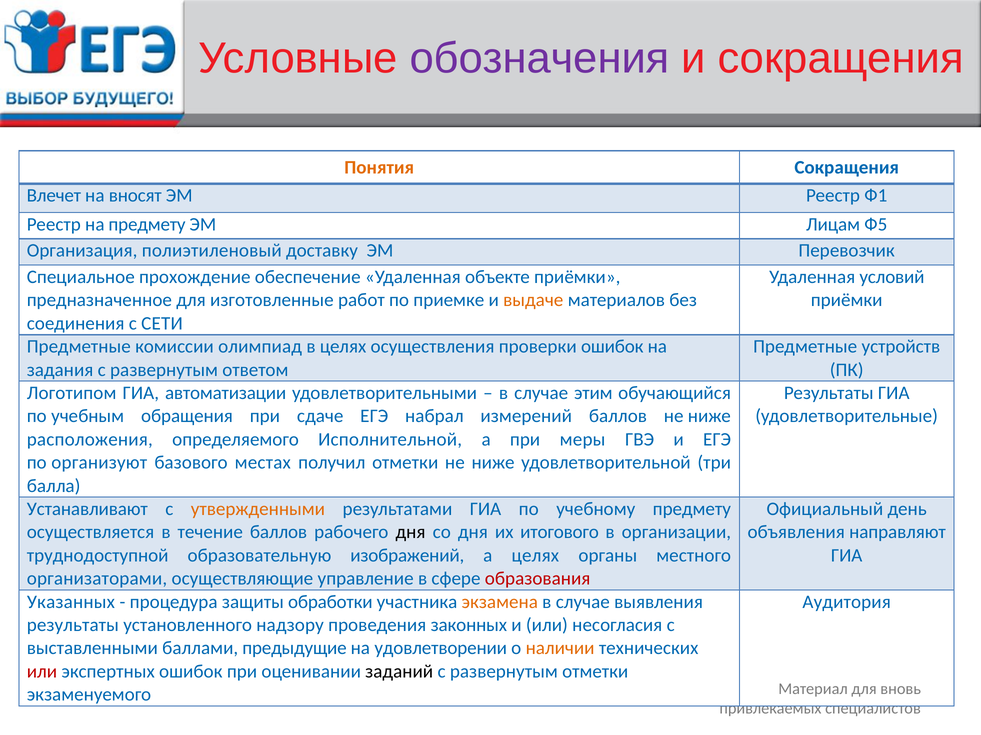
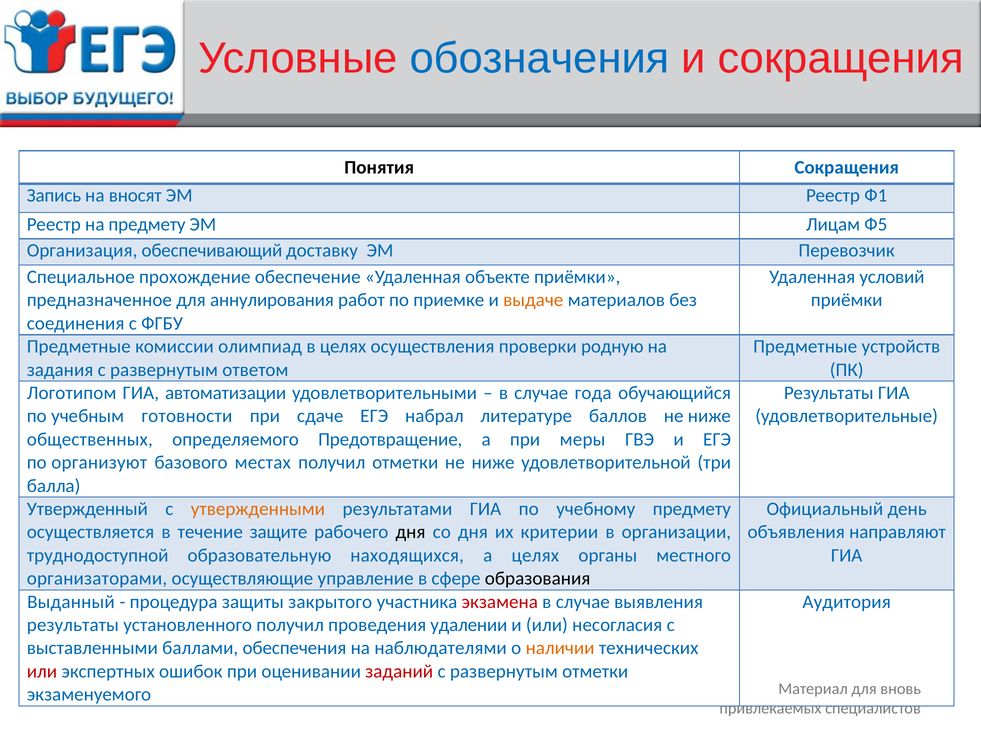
обозначения colour: purple -> blue (540, 58)
Понятия colour: orange -> black (379, 168)
Влечет: Влечет -> Запись (54, 196)
полиэтиленовый: полиэтиленовый -> обеспечивающий (212, 251)
изготовленные: изготовленные -> аннулирования (272, 300)
СЕТИ: СЕТИ -> ФГБУ (162, 324)
проверки ошибок: ошибок -> родную (612, 347)
этим: этим -> года (593, 393)
обращения: обращения -> готовности (187, 417)
измерений: измерений -> литературе (526, 417)
расположения: расположения -> общественных (90, 440)
Исполнительной: Исполнительной -> Предотвращение (390, 440)
Устанавливают: Устанавливают -> Утвержденный (87, 509)
течение баллов: баллов -> защите (279, 533)
итогового: итогового -> критерии (559, 533)
изображений: изображений -> находящихся (407, 556)
образования colour: red -> black (538, 579)
Указанных: Указанных -> Выданный (71, 602)
обработки: обработки -> закрытого (330, 602)
экзамена colour: orange -> red (500, 602)
установленного надзору: надзору -> получил (290, 626)
законных: законных -> удалении (469, 626)
предыдущие: предыдущие -> обеспечения (294, 649)
удовлетворении: удовлетворении -> наблюдателями (441, 649)
заданий colour: black -> red (399, 672)
